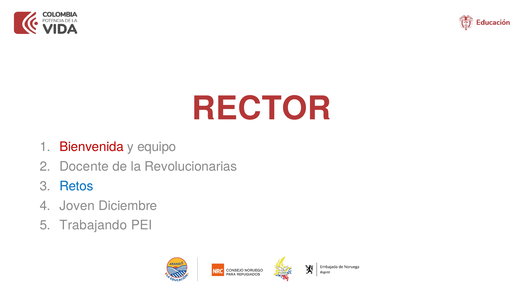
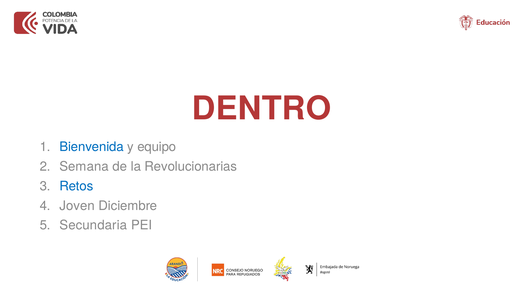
RECTOR: RECTOR -> DENTRO (262, 109)
Bienvenida colour: red -> blue (92, 147)
Docente: Docente -> Semana (84, 166)
Trabajando: Trabajando -> Secundaria (93, 225)
